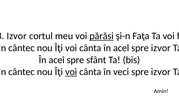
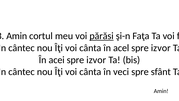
Izvor: Izvor -> Amin (17, 36)
sfânt: sfânt -> izvor (96, 60)
voi underline: present -> none (71, 72)
veci spre izvor: izvor -> sfânt (161, 72)
